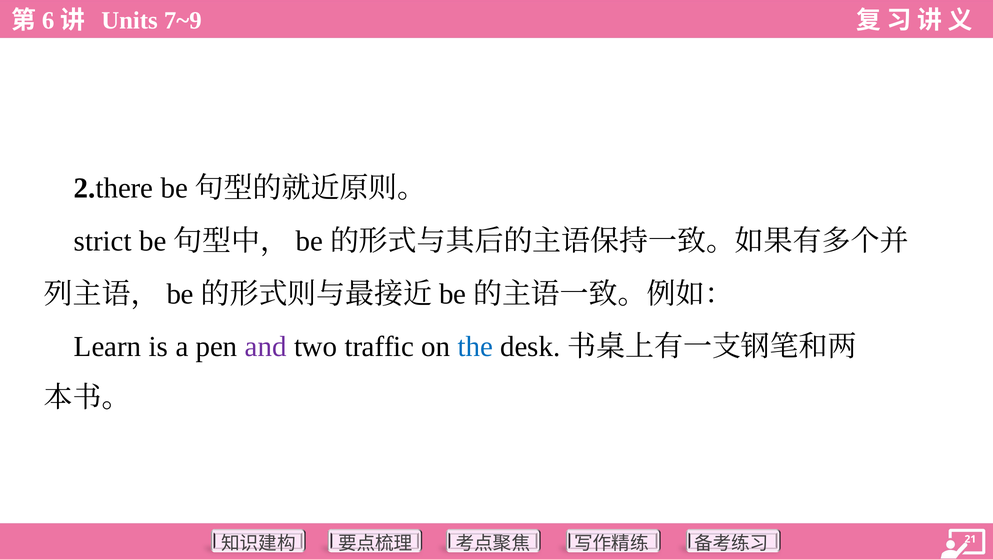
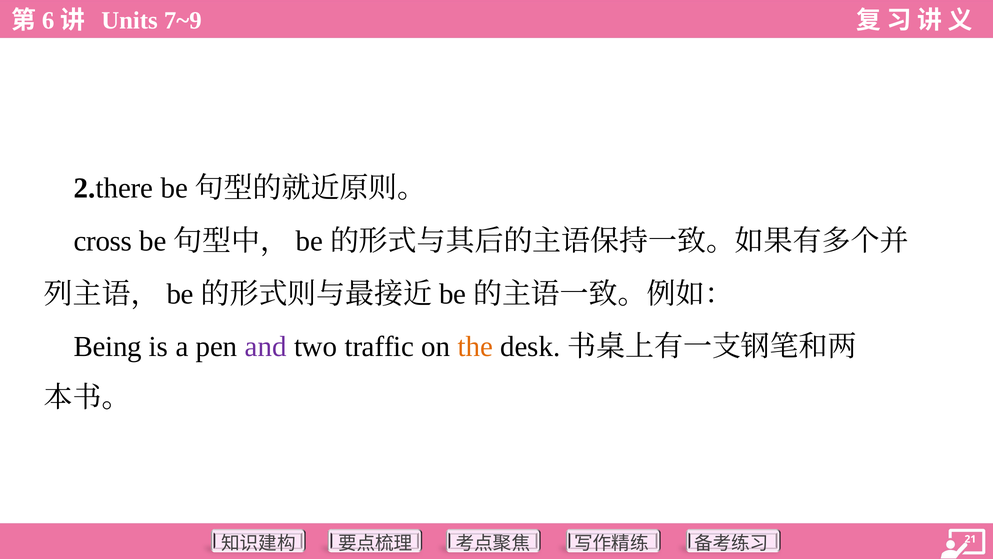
strict: strict -> cross (103, 241)
Learn: Learn -> Being (108, 347)
the colour: blue -> orange (475, 347)
